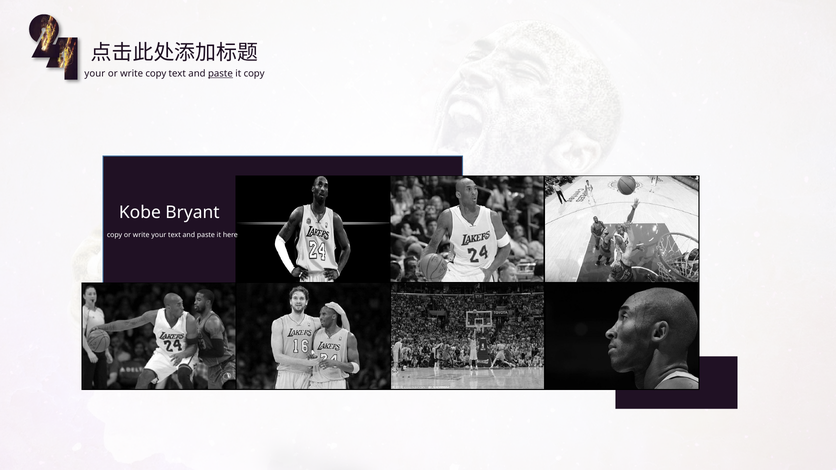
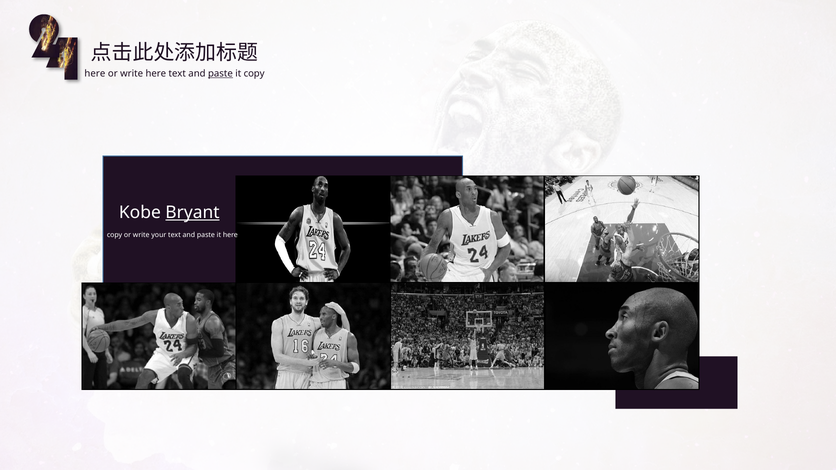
your: your -> here (95, 74)
write copy: copy -> here (156, 74)
Bryant underline: none -> present (192, 212)
